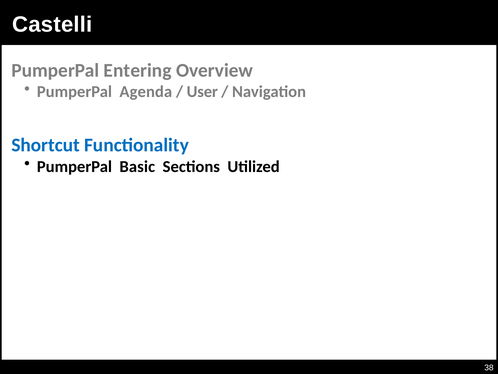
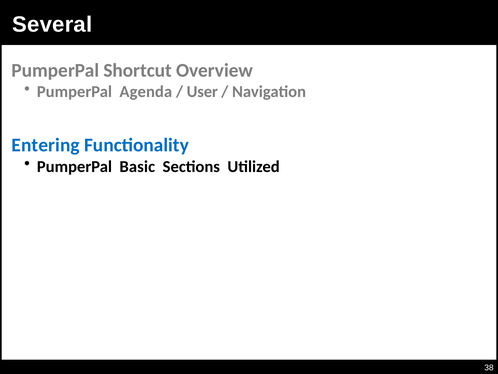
Castelli: Castelli -> Several (52, 24)
Entering: Entering -> Shortcut (138, 70)
Shortcut: Shortcut -> Entering (46, 145)
